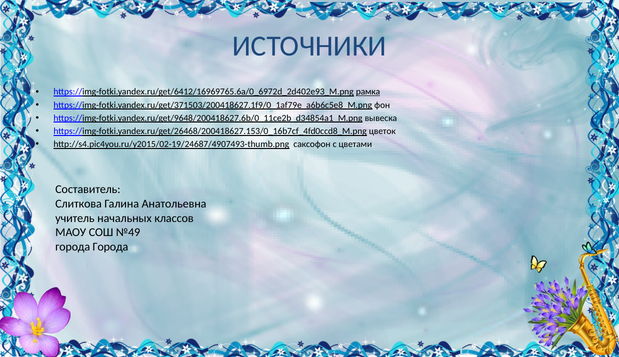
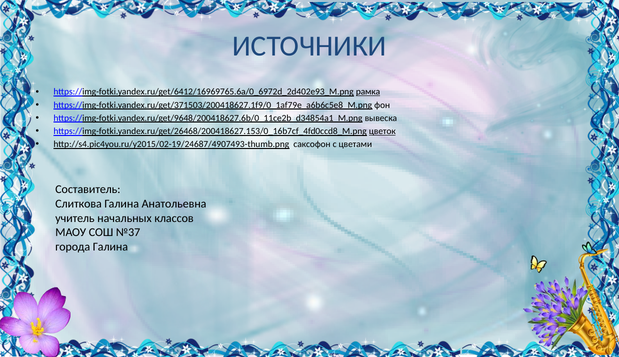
цветок underline: none -> present (382, 131)
№49: №49 -> №37 (128, 233)
города Города: Города -> Галина (110, 247)
